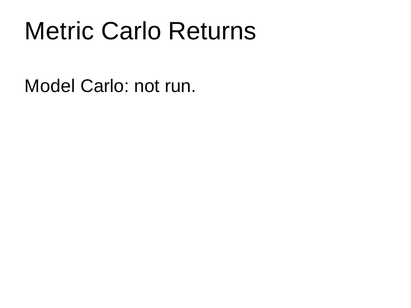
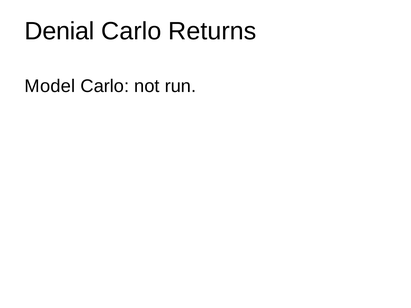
Metric: Metric -> Denial (60, 31)
